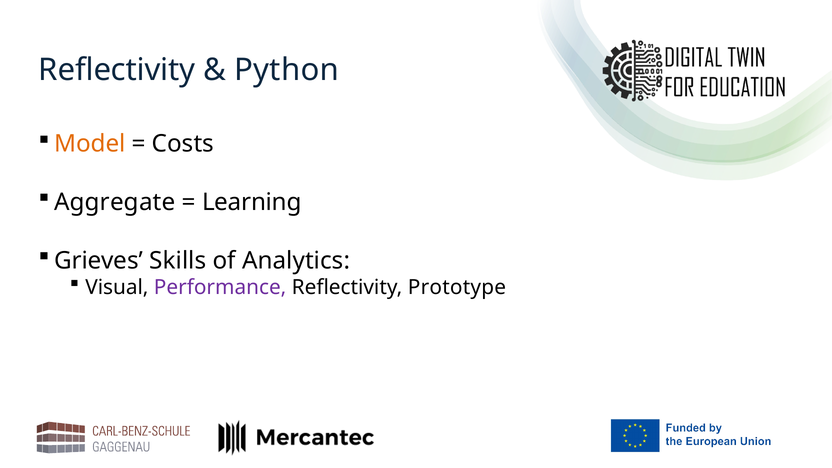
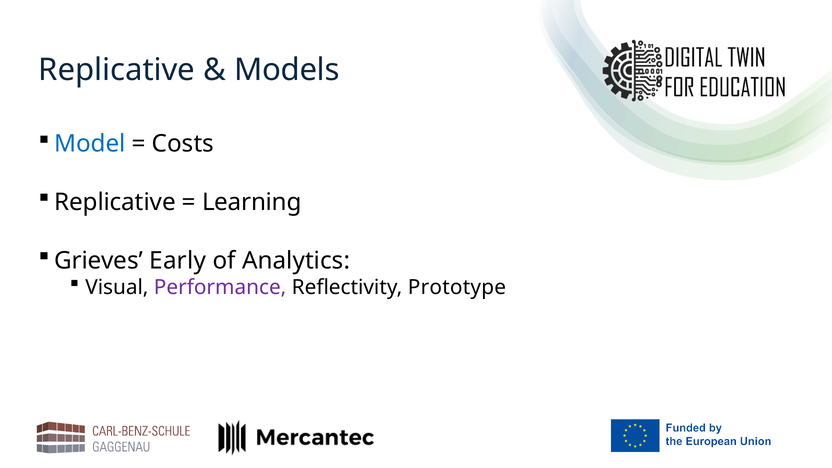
Reflectivity: Reflectivity -> Replicative (117, 70)
Python: Python -> Models (287, 70)
Model colour: orange -> blue (90, 144)
Aggregate: Aggregate -> Replicative (115, 202)
Skills: Skills -> Early (178, 261)
